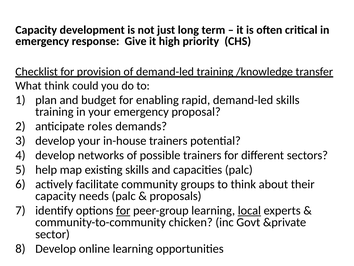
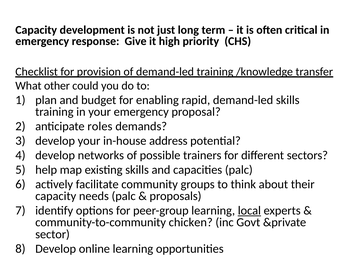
What think: think -> other (57, 86)
in-house trainers: trainers -> address (168, 141)
for underline: present -> none (123, 210)
